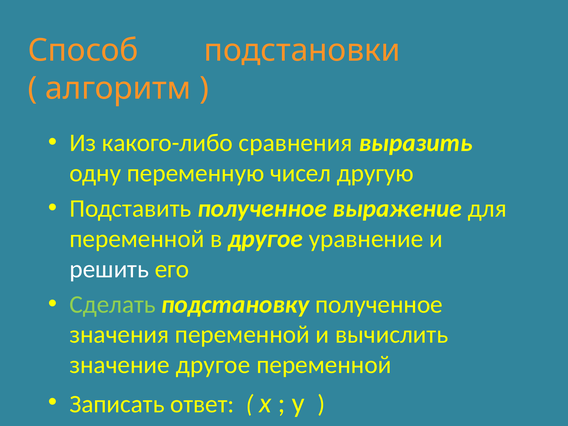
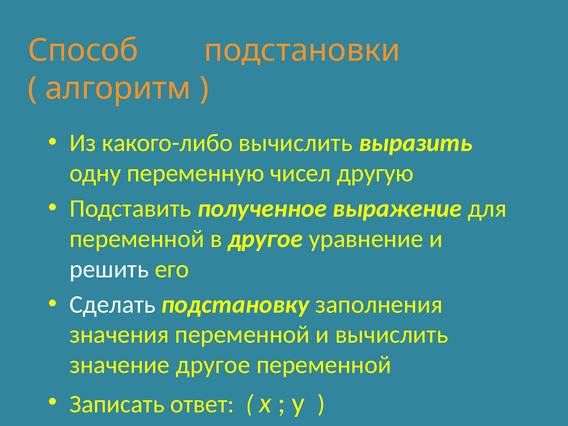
какого-либо сравнения: сравнения -> вычислить (296, 143)
Сделать colour: light green -> white (113, 304)
подстановку полученное: полученное -> заполнения (379, 304)
